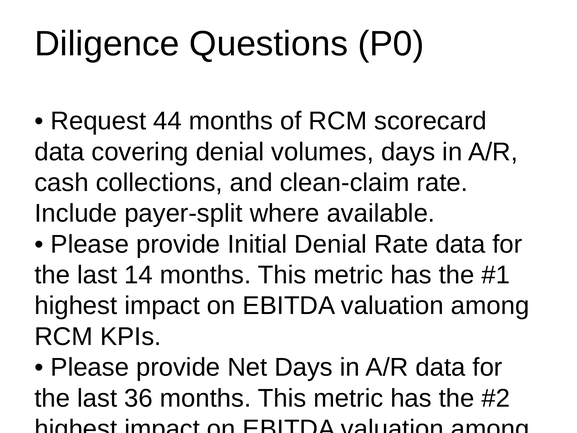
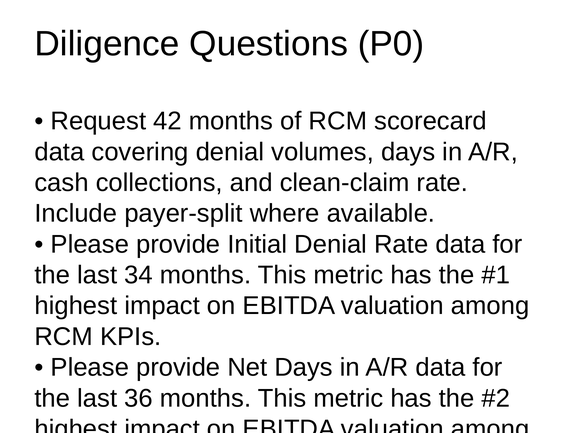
44: 44 -> 42 (168, 121)
14: 14 -> 34 (139, 275)
